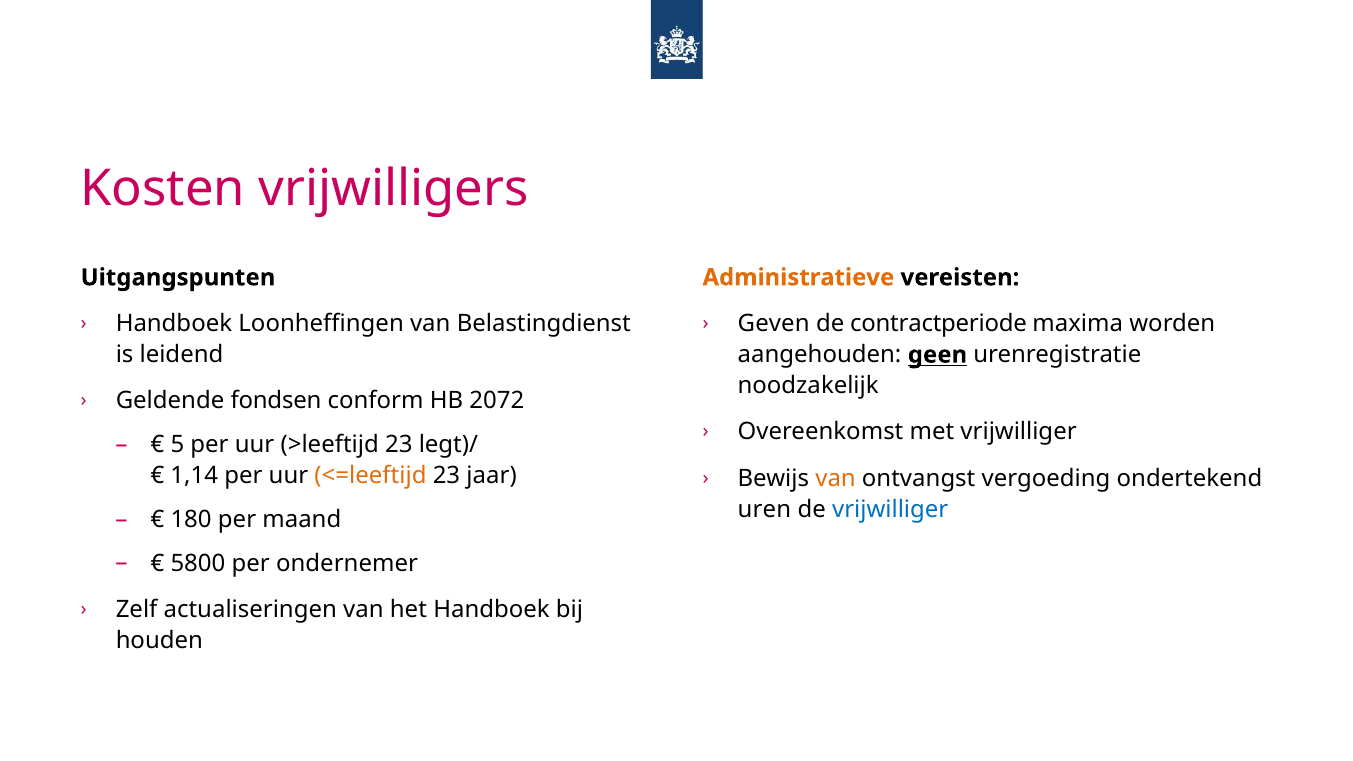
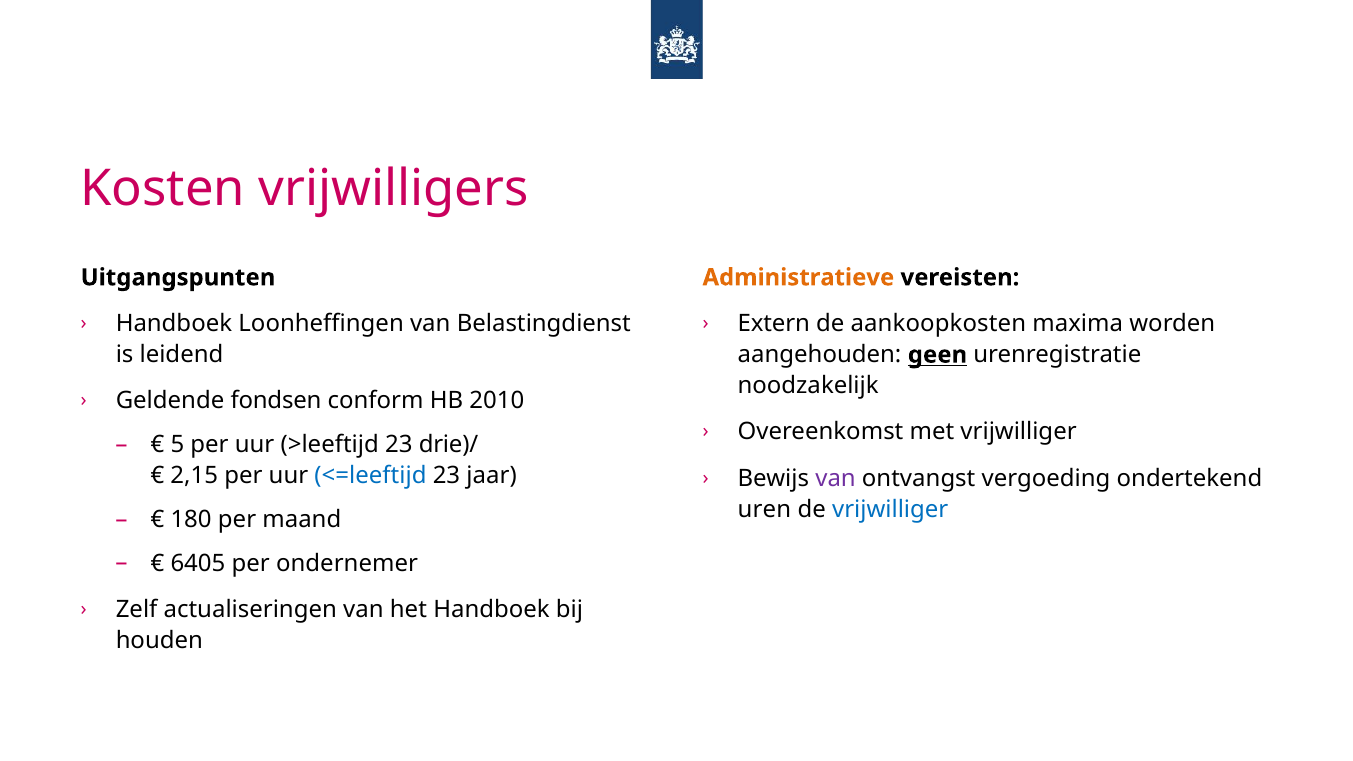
Geven: Geven -> Extern (774, 324)
contractperiode: contractperiode -> aankoopkosten (938, 324)
2072: 2072 -> 2010 (497, 401)
legt)/: legt)/ -> drie)/ (448, 445)
1,14: 1,14 -> 2,15 (194, 476)
<=leeftijd colour: orange -> blue (370, 476)
van colour: orange -> purple (836, 478)
5800: 5800 -> 6405 (198, 563)
